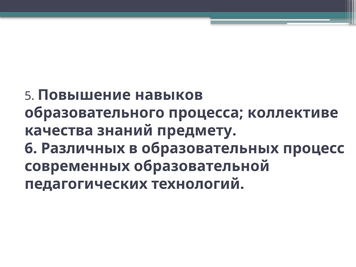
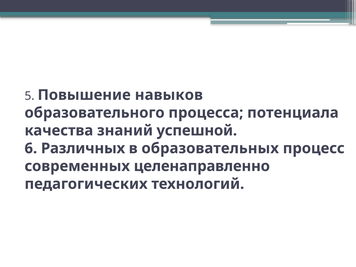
коллективе: коллективе -> потенциала (293, 113)
предмету: предмету -> успешной (197, 131)
образовательной: образовательной -> целенаправленно (202, 166)
